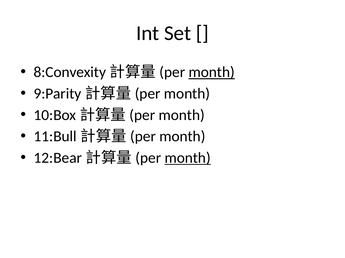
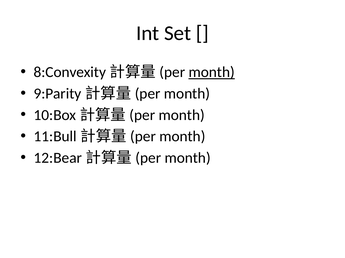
month underline: present -> none (188, 158)
